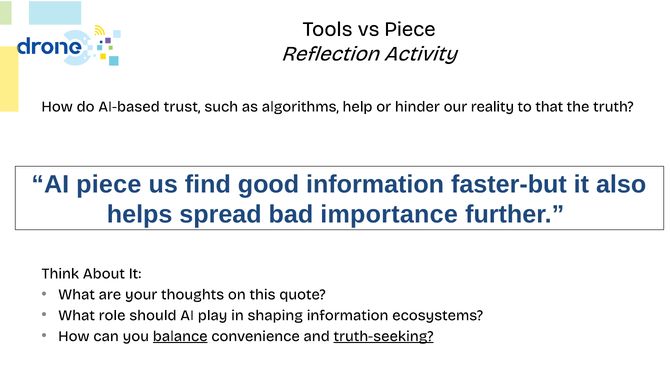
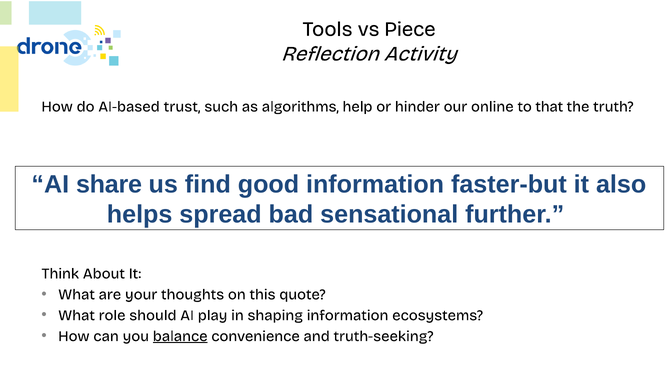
reality: reality -> online (492, 107)
AI piece: piece -> share (109, 184)
importance: importance -> sensational (389, 215)
truth-seeking underline: present -> none (384, 336)
